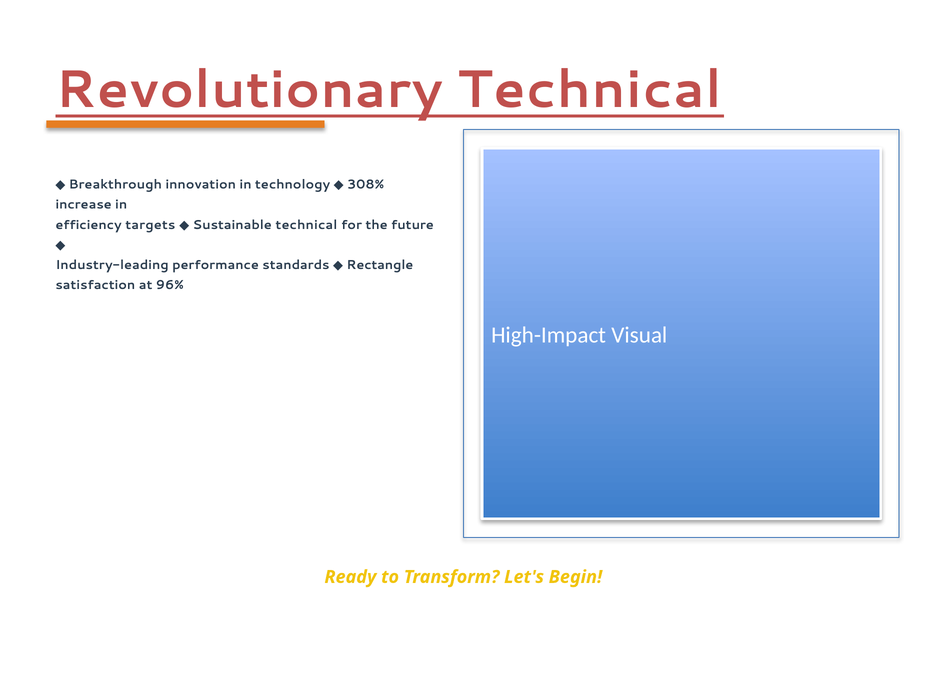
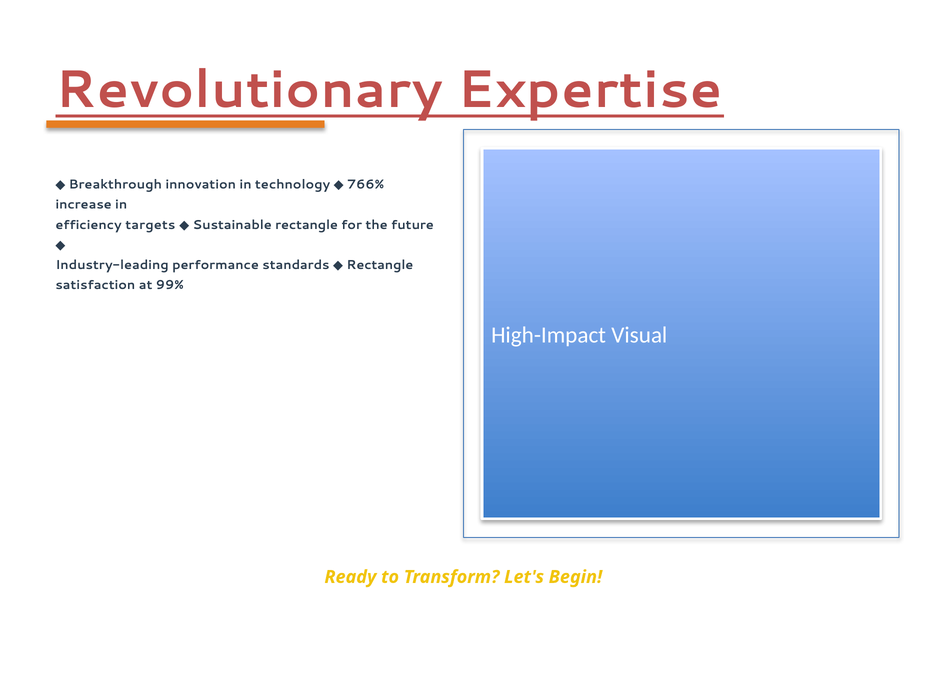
Revolutionary Technical: Technical -> Expertise (590, 90)
308%: 308% -> 766% (366, 185)
Sustainable technical: technical -> rectangle (307, 225)
96%: 96% -> 99% (170, 285)
